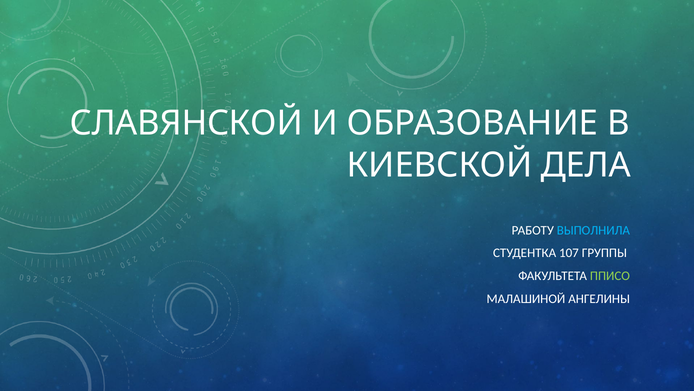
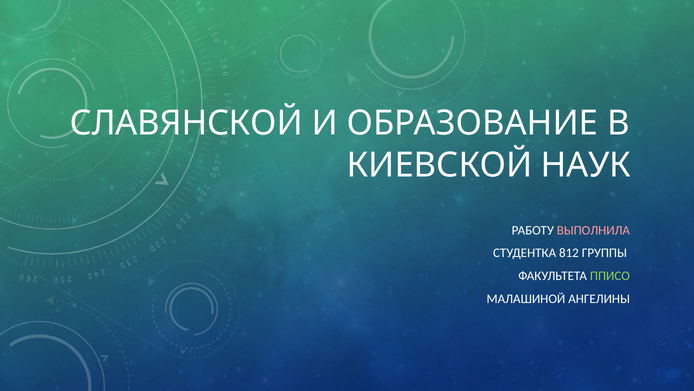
ДЕЛА: ДЕЛА -> НАУК (586, 165)
ВЫПОЛНИЛА colour: light blue -> pink (593, 230)
107: 107 -> 812 (569, 253)
